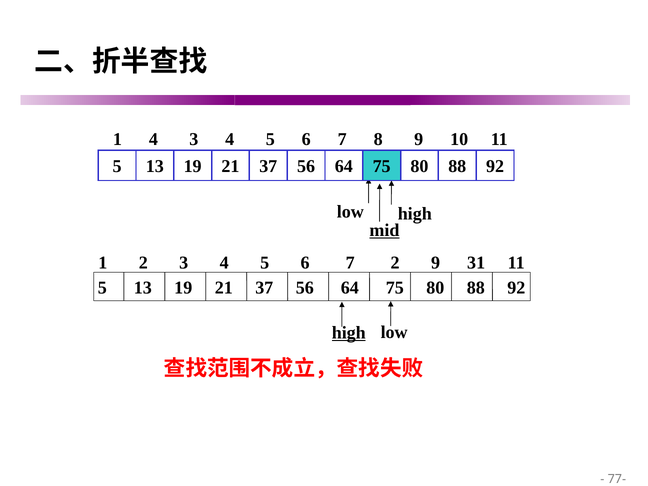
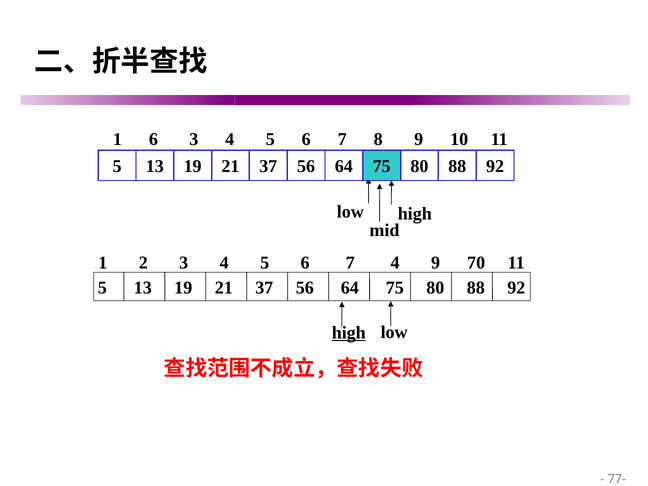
1 4: 4 -> 6 (153, 139)
mid underline: present -> none (384, 230)
7 2: 2 -> 4 (395, 263)
31: 31 -> 70 (476, 263)
